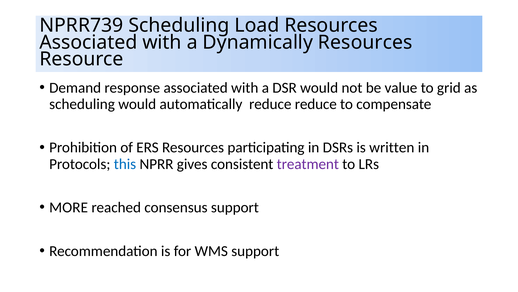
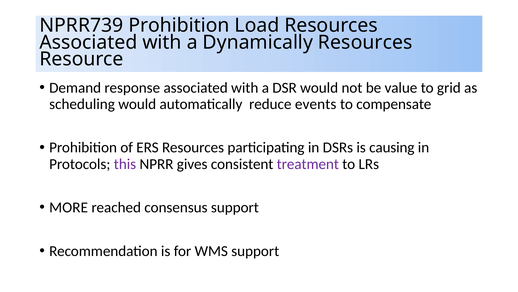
NPRR739 Scheduling: Scheduling -> Prohibition (179, 26)
reduce reduce: reduce -> events (316, 104)
written: written -> causing (392, 147)
this colour: blue -> purple (125, 164)
